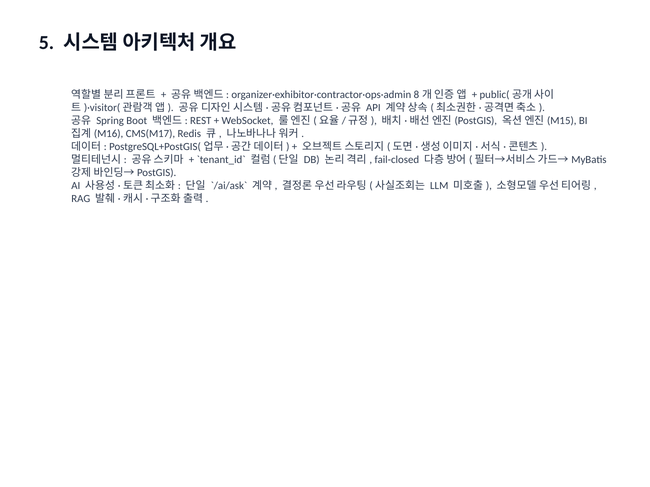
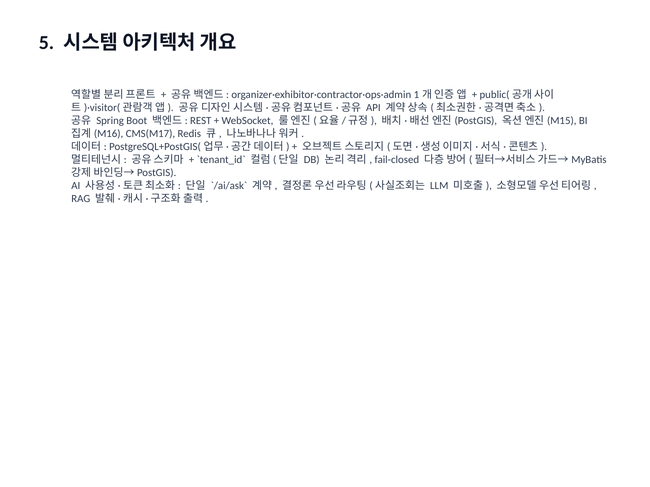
8: 8 -> 1 (416, 95)
